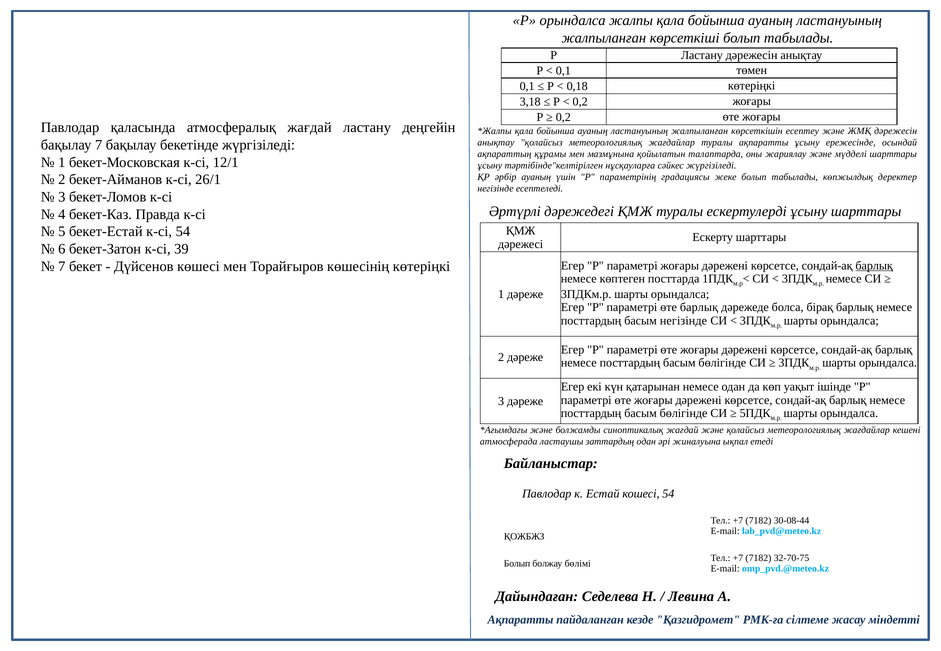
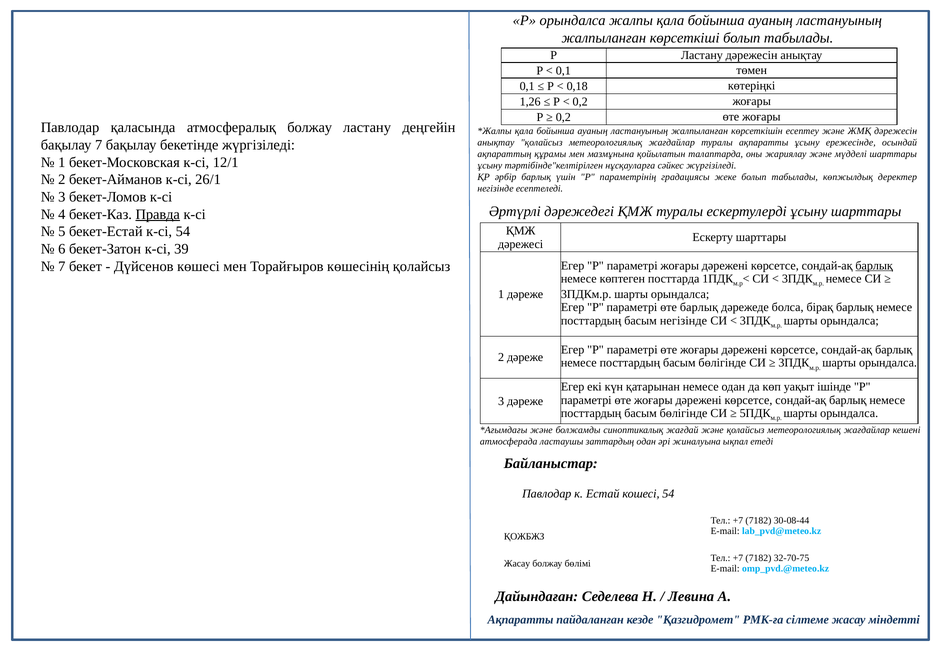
3,18: 3,18 -> 1,26 (530, 102)
атмосфералық жағдай: жағдай -> болжау (310, 128)
әрбір ауаның: ауаның -> барлық (536, 177)
Правда underline: none -> present (158, 214)
көшесінің көтеріңкі: көтеріңкі -> қолайсыз (422, 267)
Болып: Болып -> Жасау (517, 564)
